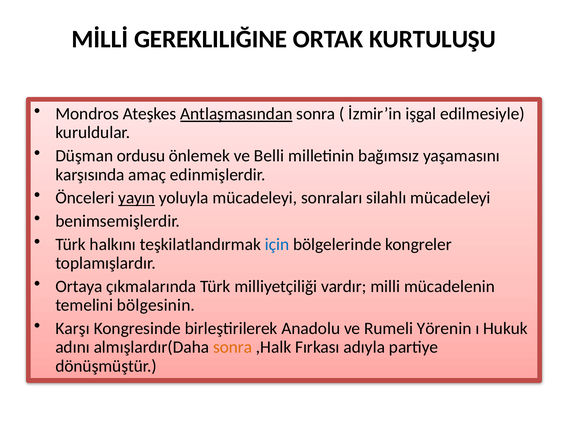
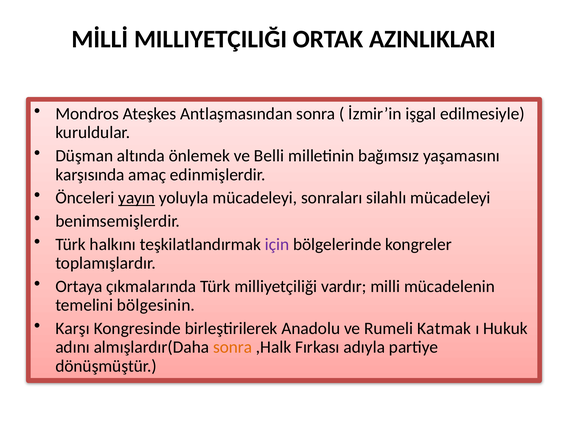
MİLLİ GEREKLILIĞINE: GEREKLILIĞINE -> MILLIYETÇILIĞI (211, 39)
KURTULUŞU: KURTULUŞU -> AZINLIKLARI (433, 39)
Antlaşmasından underline: present -> none (236, 114)
ordusu: ordusu -> altında (141, 156)
için colour: blue -> purple (277, 244)
Yörenin: Yörenin -> Katmak (444, 328)
